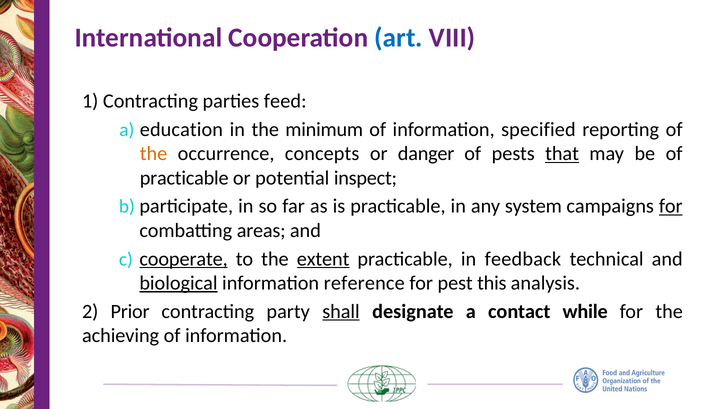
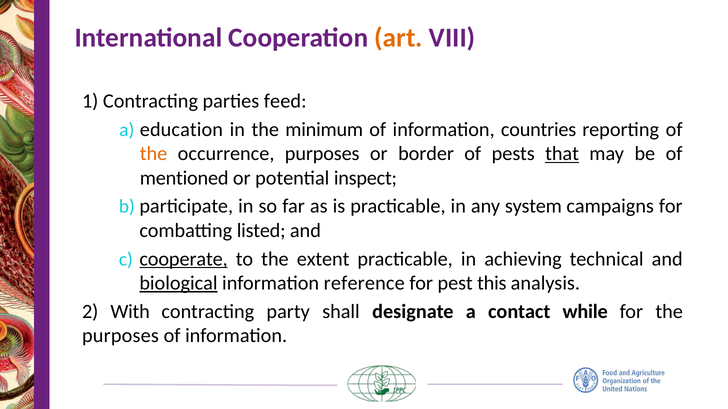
art colour: blue -> orange (399, 38)
specified: specified -> countries (539, 130)
occurrence concepts: concepts -> purposes (322, 154)
danger: danger -> border (426, 154)
practicable: practicable -> mentioned (184, 178)
for underline: present -> none (671, 207)
areas: areas -> listed (261, 231)
extent underline: present -> none (323, 259)
feedback: feedback -> achieving (523, 259)
Prior: Prior -> With (130, 312)
shall underline: present -> none (341, 312)
achieving: achieving -> purposes (120, 336)
